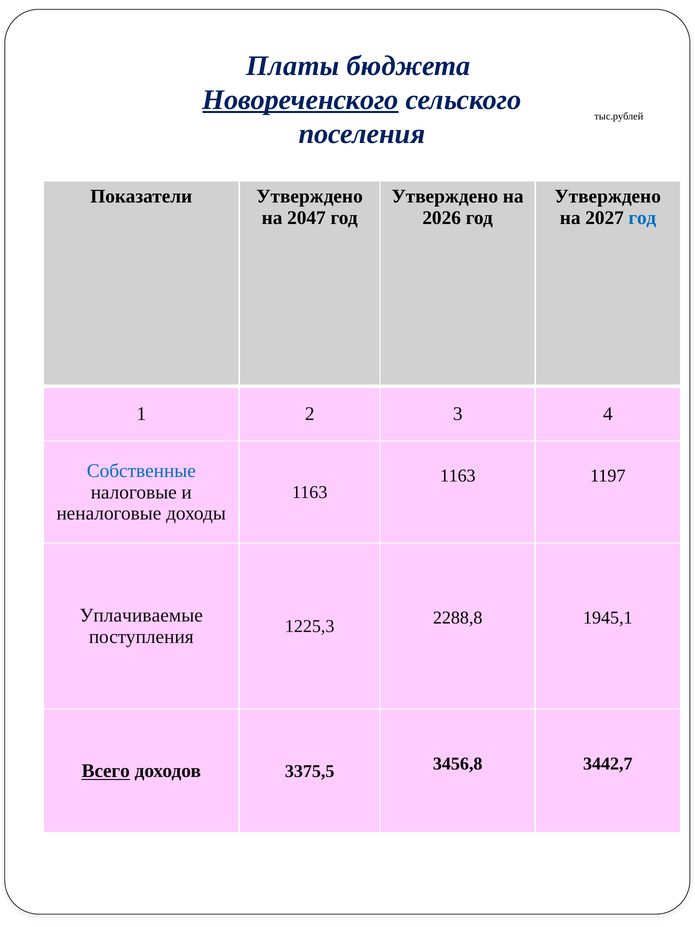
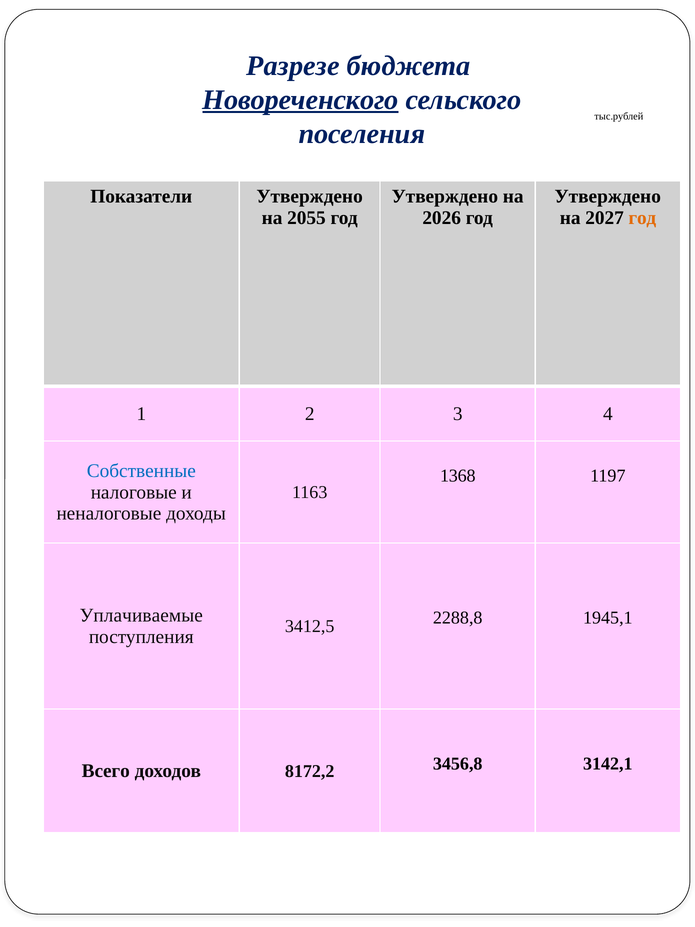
Платы: Платы -> Разрезе (293, 66)
2047: 2047 -> 2055 (306, 218)
год colour: blue -> orange (642, 218)
1163: 1163 -> 1368 (458, 476)
1225,3: 1225,3 -> 3412,5 (310, 626)
Всего underline: present -> none (106, 771)
3375,5: 3375,5 -> 8172,2 (310, 771)
3442,7: 3442,7 -> 3142,1 (608, 763)
